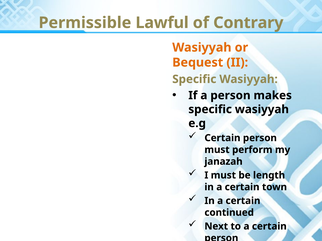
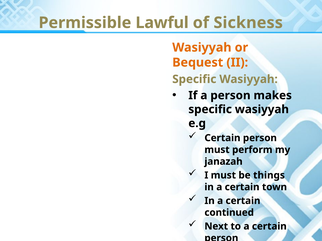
Contrary: Contrary -> Sickness (248, 23)
length: length -> things (269, 176)
